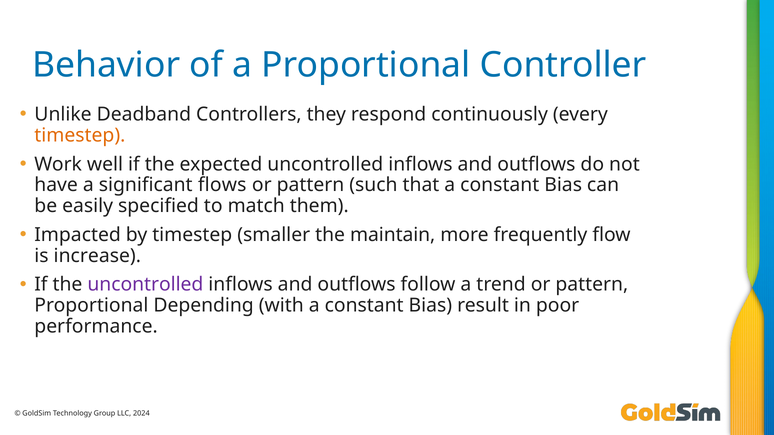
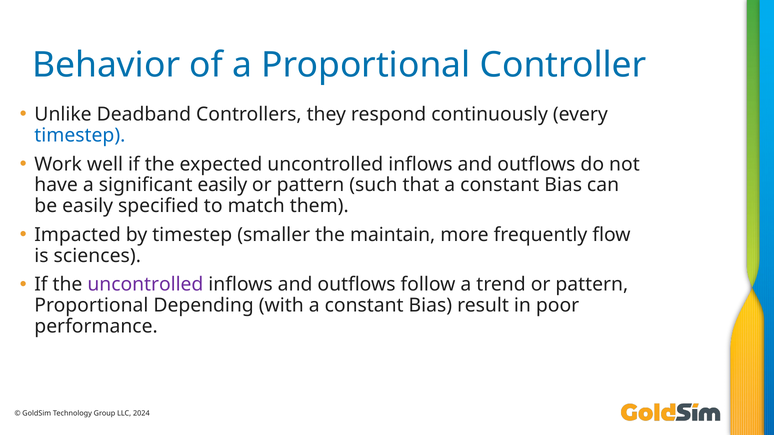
timestep colour: orange -> blue (80, 135)
significant flows: flows -> easily (222, 185)
increase: increase -> sciences (97, 256)
